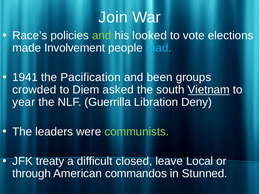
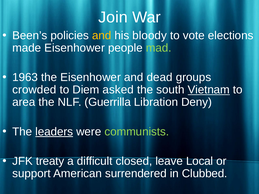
Race’s: Race’s -> Been’s (30, 36)
and colour: light green -> yellow (102, 36)
looked: looked -> bloody (150, 36)
made Involvement: Involvement -> Eisenhower (75, 48)
mad colour: light blue -> light green (159, 48)
1941: 1941 -> 1963 (25, 77)
the Pacification: Pacification -> Eisenhower (91, 77)
been: been -> dead (160, 77)
year: year -> area (24, 102)
leaders underline: none -> present (54, 132)
through: through -> support (32, 174)
commandos: commandos -> surrendered (136, 174)
Stunned: Stunned -> Clubbed (205, 174)
